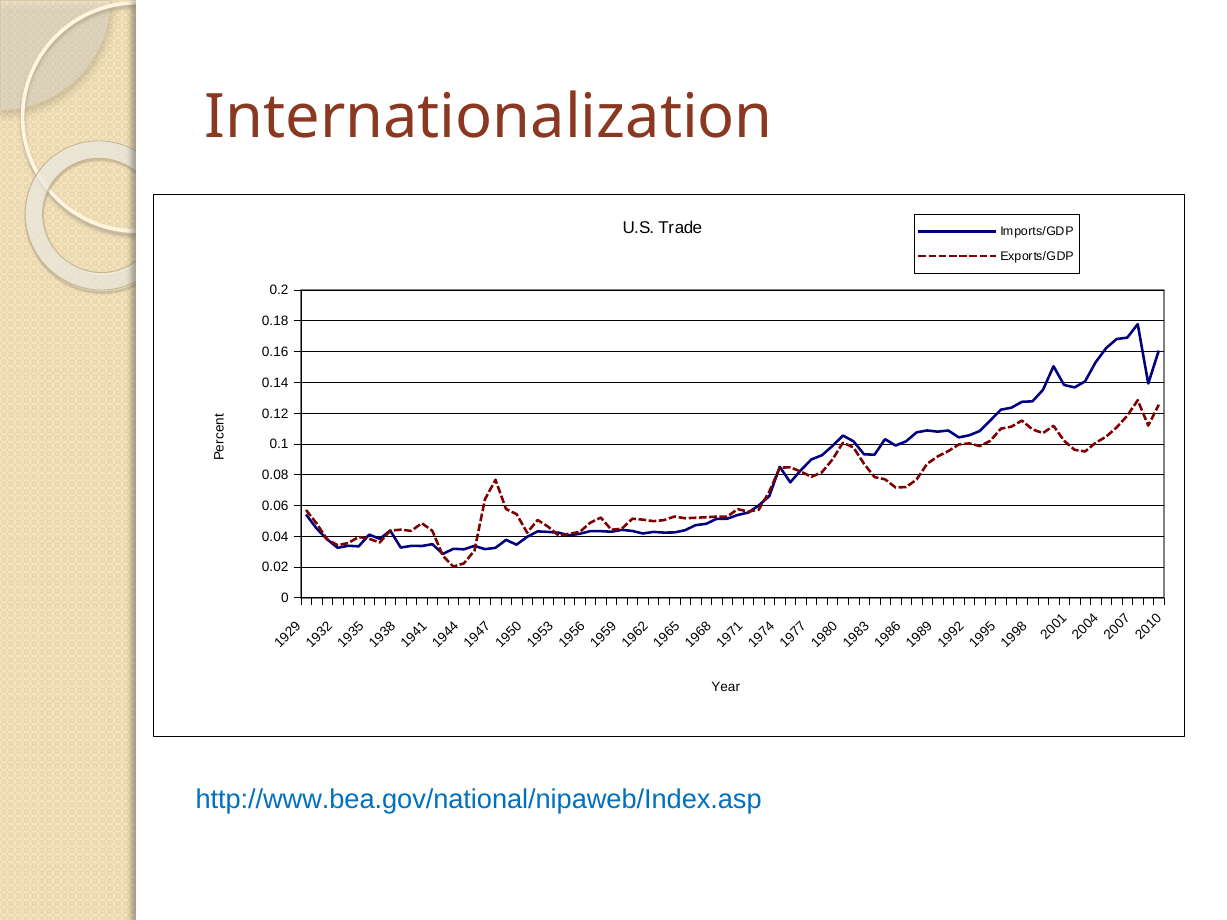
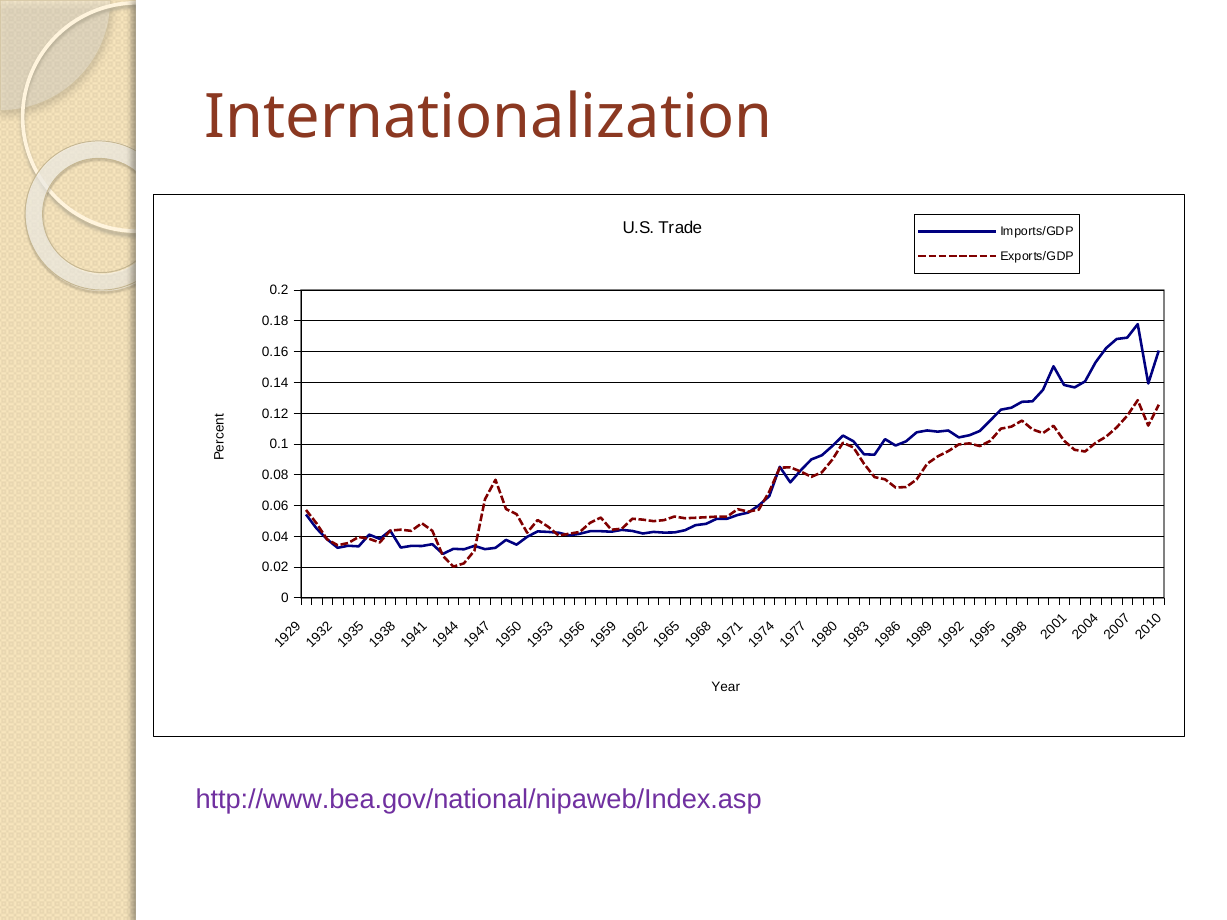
http://www.bea.gov/national/nipaweb/Index.asp colour: blue -> purple (479, 799)
